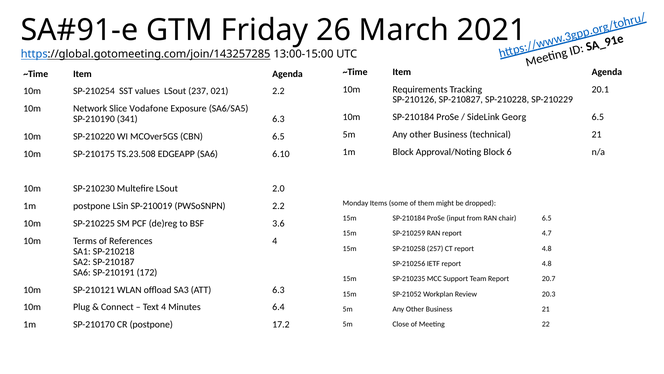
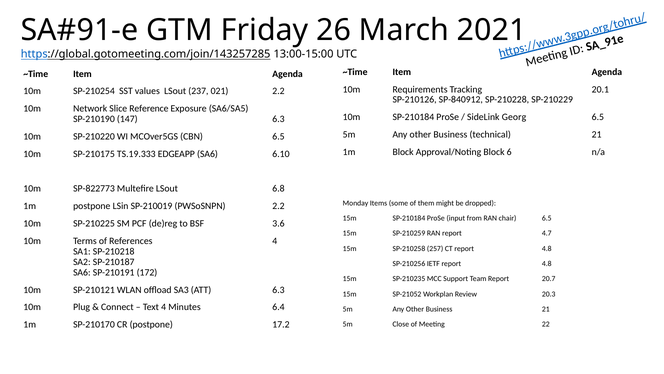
SP-210827: SP-210827 -> SP-840912 (461, 100)
Vodafone: Vodafone -> Reference (149, 108)
341: 341 -> 147 (127, 119)
TS.23.508: TS.23.508 -> TS.19.333 (136, 154)
SP-210230: SP-210230 -> SP-822773 (94, 189)
2.0: 2.0 -> 6.8 (278, 189)
